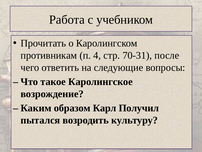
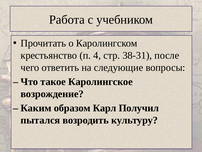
противникам: противникам -> крестьянство (49, 55)
70-31: 70-31 -> 38-31 (137, 55)
